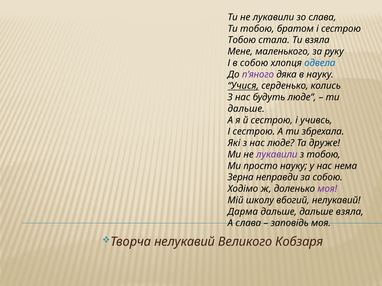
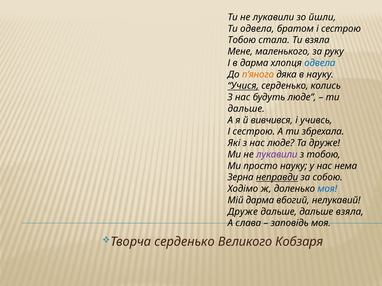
зо слава: слава -> йшли (322, 17)
Ти тобою: тобою -> одвела (257, 29)
в собою: собою -> дарма (254, 63)
п’яного colour: purple -> orange (258, 75)
й сестрою: сестрою -> вивчився (272, 120)
неправди underline: none -> present (277, 178)
моя colour: purple -> blue (327, 189)
Мій школу: школу -> дарма (260, 201)
Дарма: Дарма -> Друже (243, 212)
Творча нелукавий: нелукавий -> серденько (185, 242)
